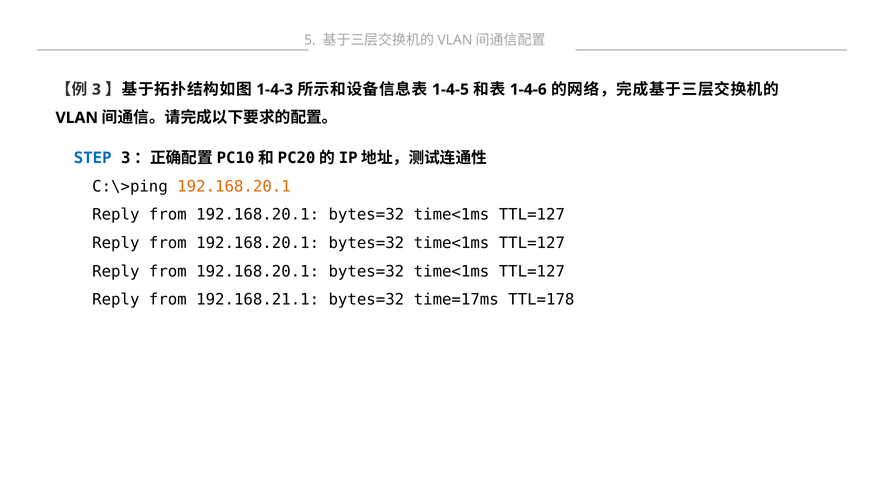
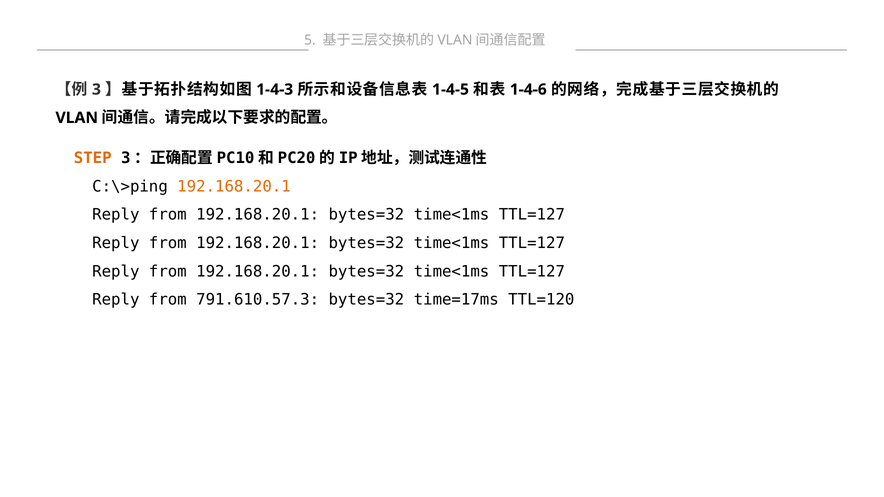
STEP colour: blue -> orange (93, 158)
192.168.21.1: 192.168.21.1 -> 791.610.57.3 (258, 300)
TTL=178: TTL=178 -> TTL=120 (541, 300)
